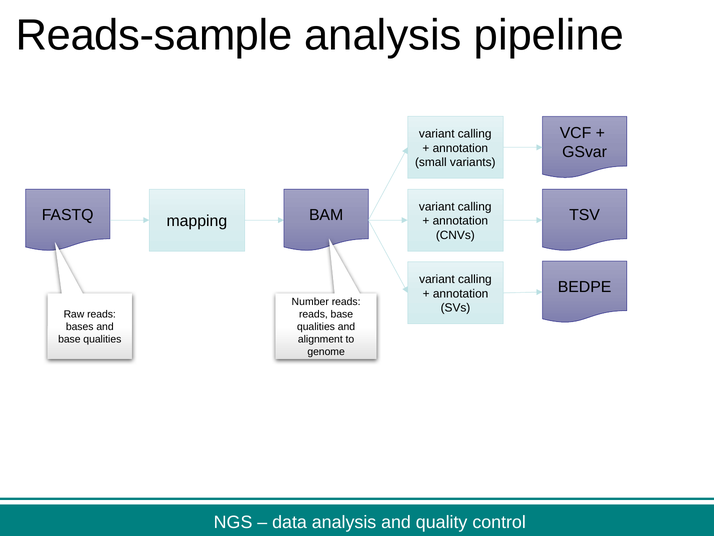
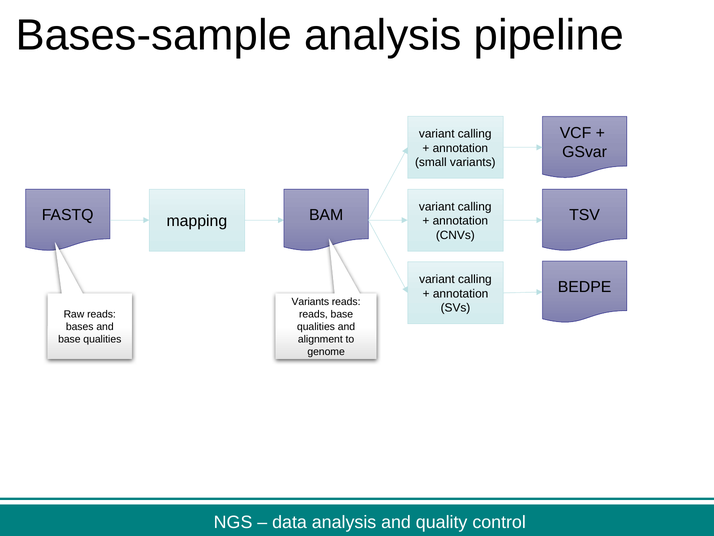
Reads-sample: Reads-sample -> Bases-sample (154, 35)
Number: Number -> Variants (310, 302)
